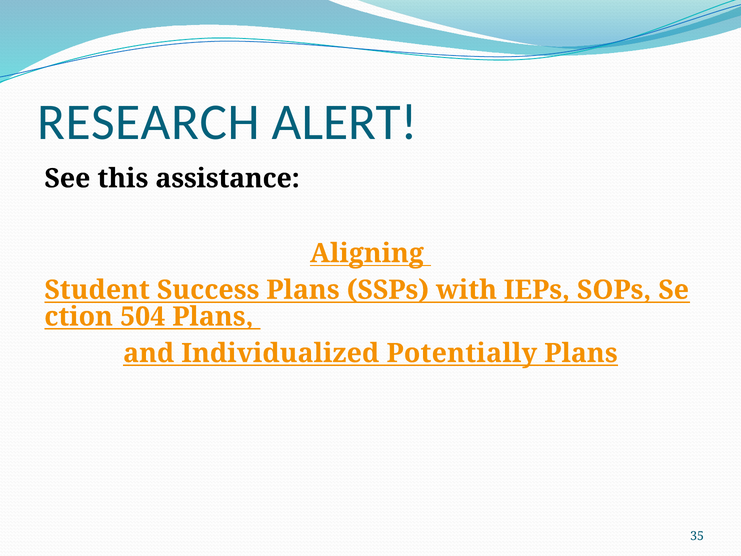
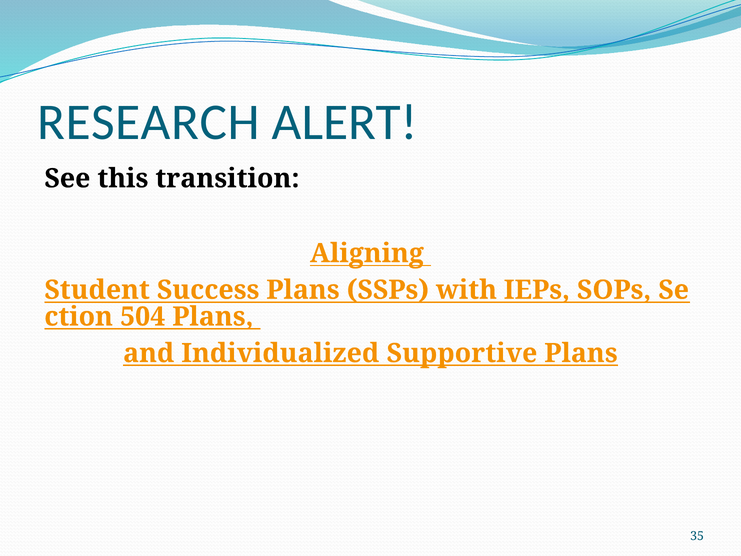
assistance: assistance -> transition (227, 178)
Potentially: Potentially -> Supportive (462, 353)
